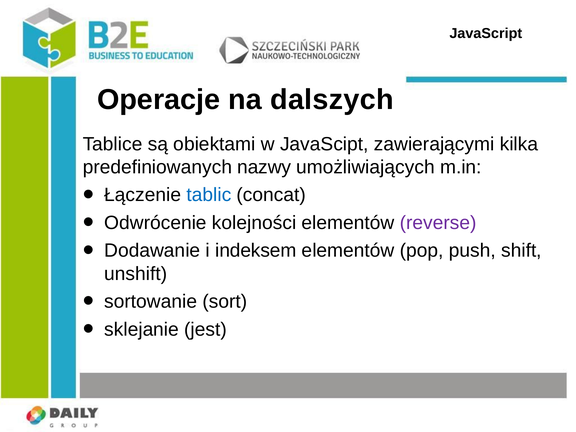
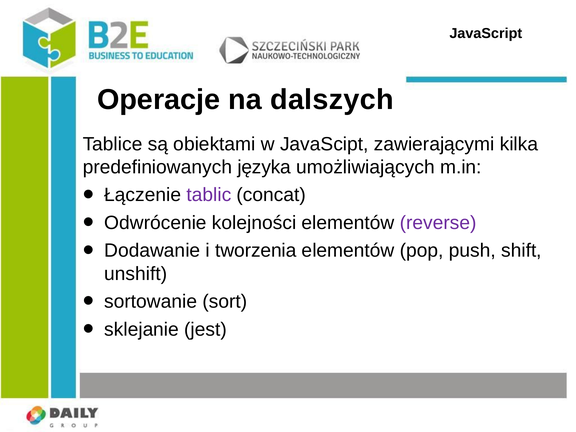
nazwy: nazwy -> języka (264, 167)
tablic colour: blue -> purple (209, 195)
indeksem: indeksem -> tworzenia (256, 251)
